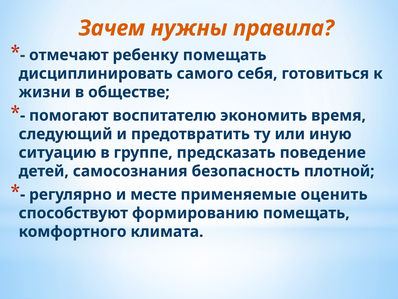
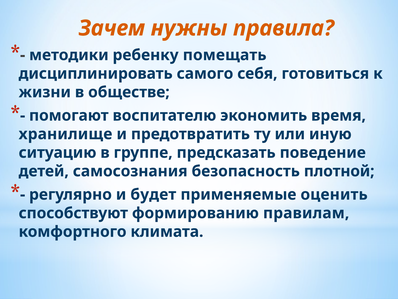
отмечают: отмечают -> методики (69, 55)
следующий: следующий -> хранилище (65, 134)
месте: месте -> будет (153, 194)
формированию помещать: помещать -> правилам (306, 213)
